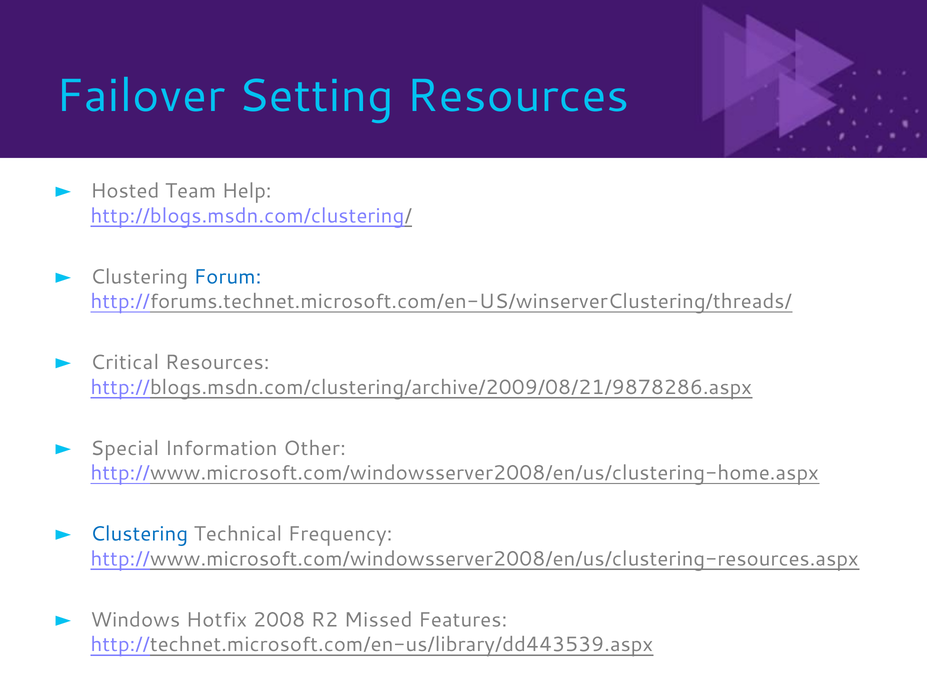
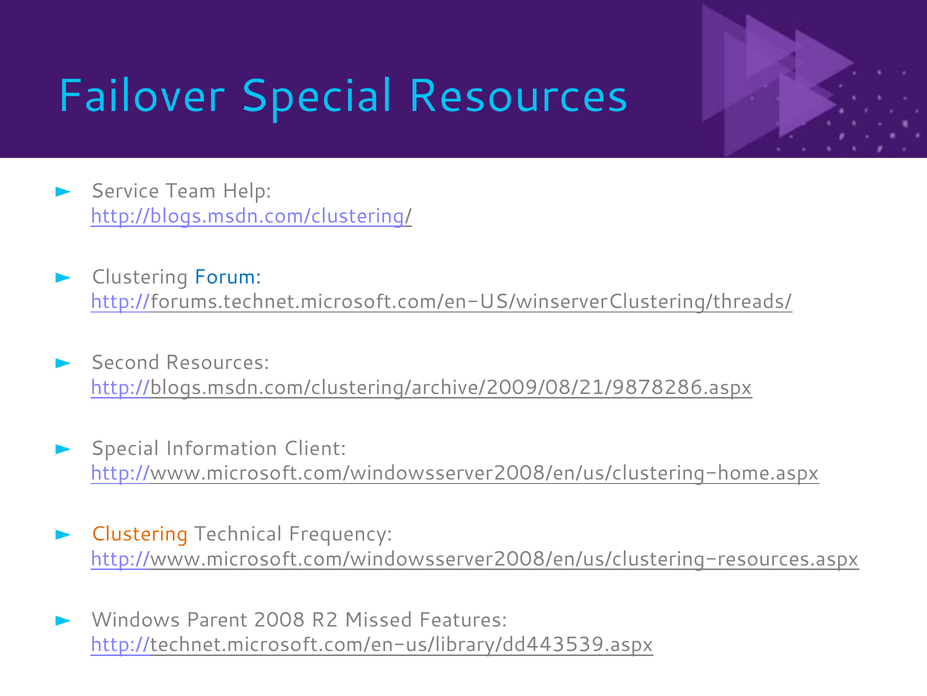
Failover Setting: Setting -> Special (316, 96)
Hosted: Hosted -> Service (125, 191)
Critical: Critical -> Second (125, 362)
Other: Other -> Client (315, 448)
Clustering colour: blue -> orange (139, 534)
Hotfix: Hotfix -> Parent (217, 619)
